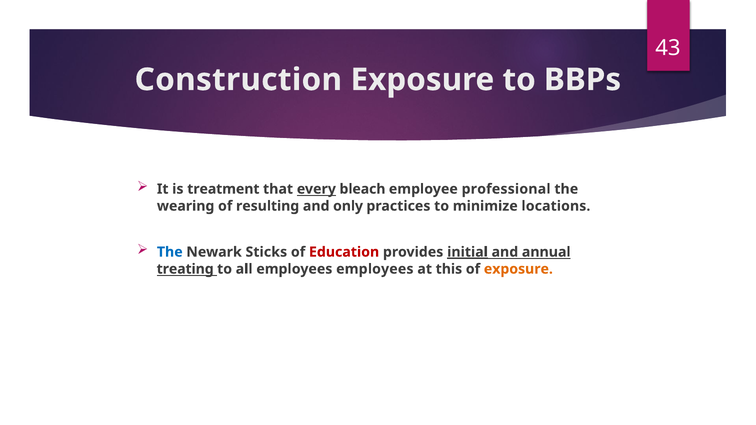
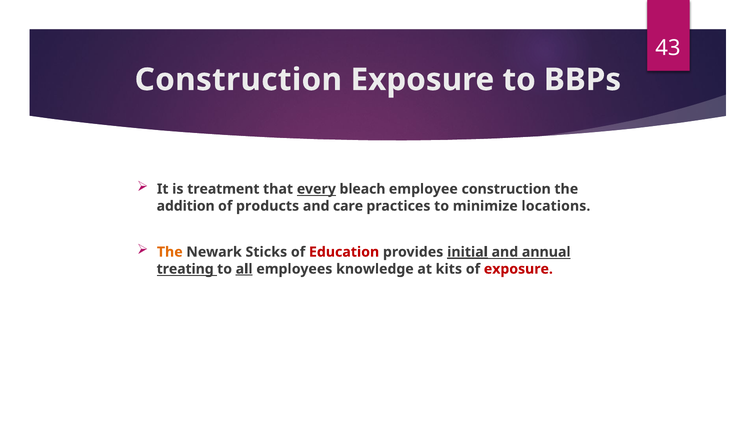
employee professional: professional -> construction (506, 189)
wearing: wearing -> addition (186, 206)
resulting: resulting -> products (268, 206)
only: only -> care (348, 206)
The colour: blue -> orange (170, 252)
all underline: none -> present (244, 269)
employees employees: employees -> knowledge (375, 269)
this: this -> kits (449, 269)
exposure colour: orange -> red (518, 269)
